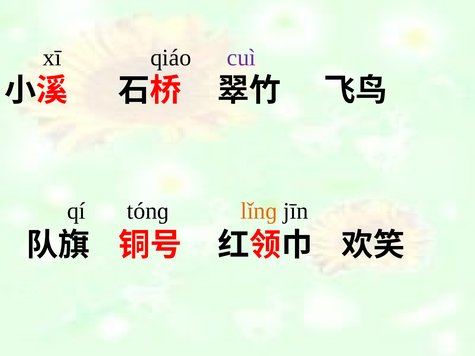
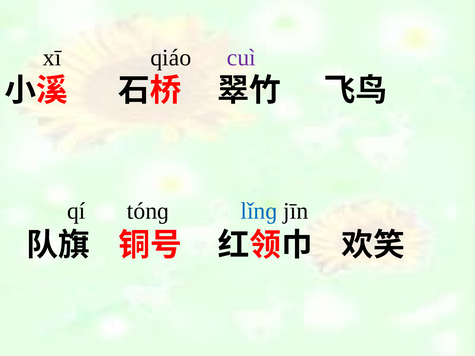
lǐnɡ colour: orange -> blue (259, 211)
